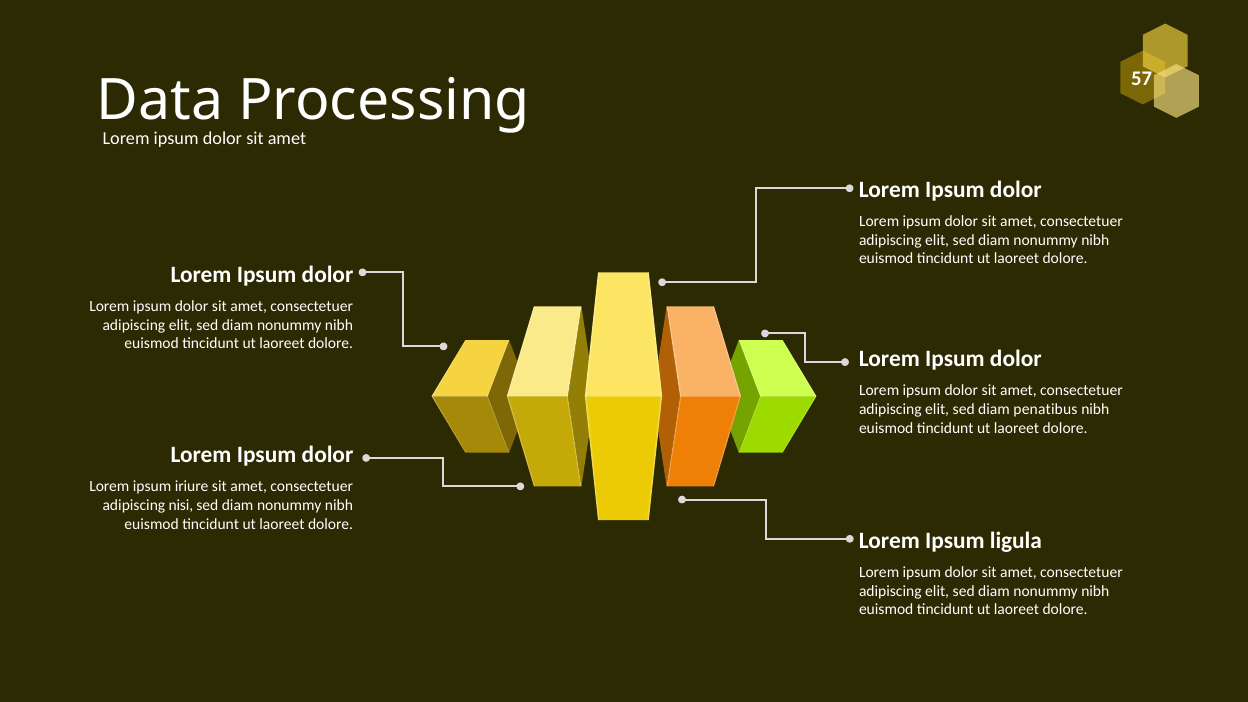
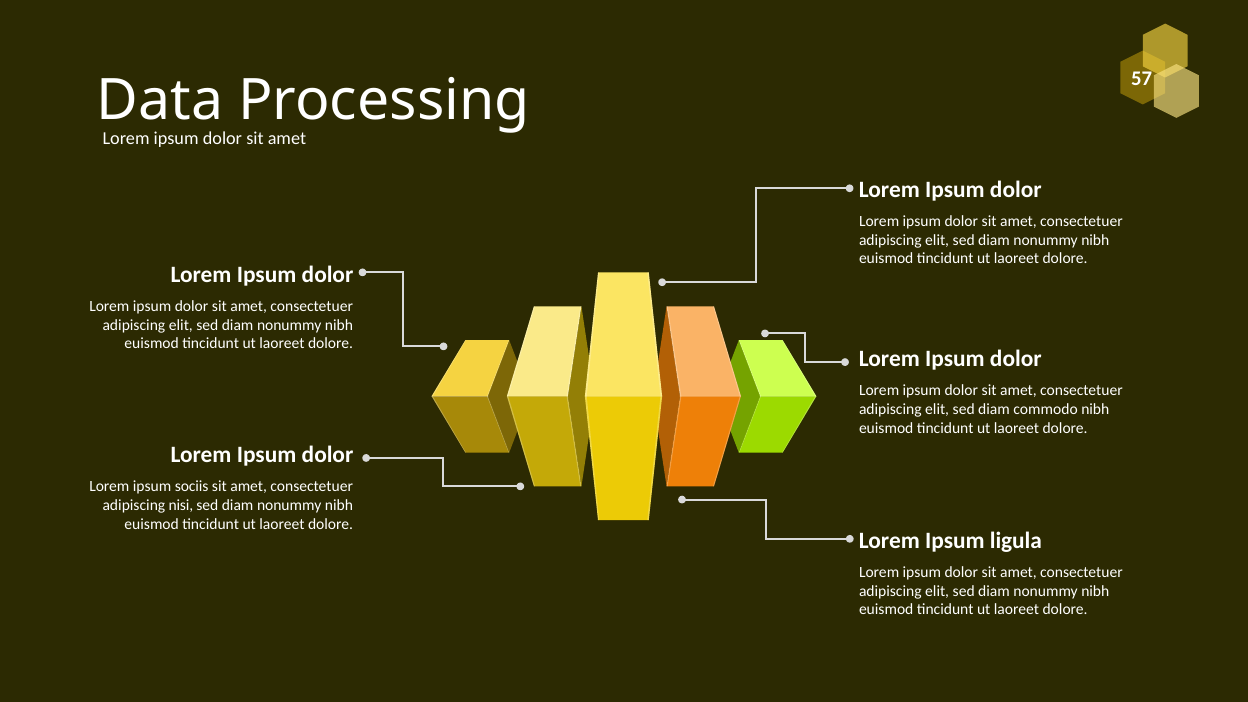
penatibus: penatibus -> commodo (1046, 409)
iriure: iriure -> sociis (192, 487)
